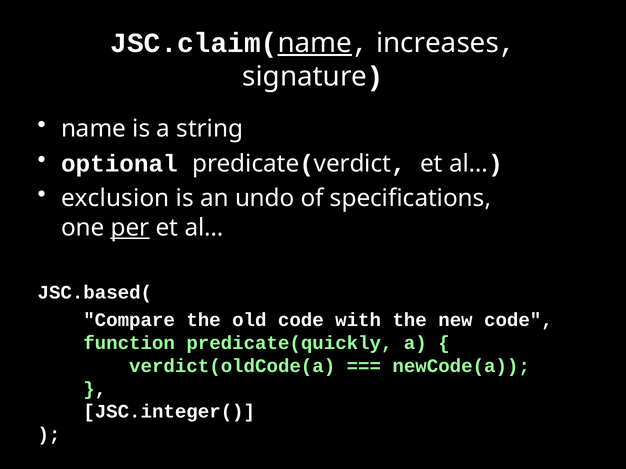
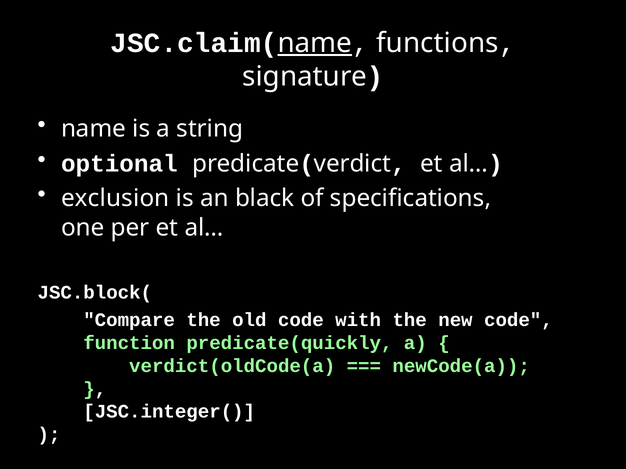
increases: increases -> functions (437, 43)
undo: undo -> black (265, 199)
per underline: present -> none (130, 228)
JSC.based(: JSC.based( -> JSC.block( (95, 293)
